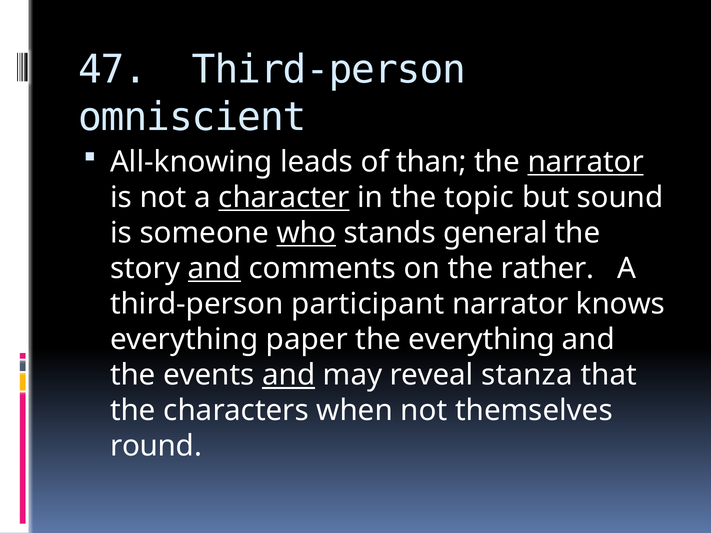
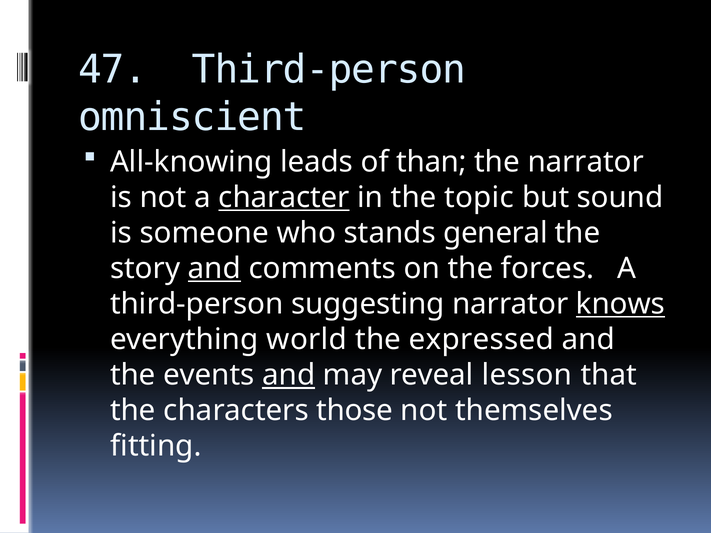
narrator underline: present -> none (586, 162)
who underline: present -> none (306, 233)
rather: rather -> forces (548, 269)
participant: participant -> suggesting (368, 304)
knows underline: none -> present (620, 304)
paper: paper -> world (307, 340)
the everything: everything -> expressed (481, 340)
stanza: stanza -> lesson (527, 375)
when: when -> those (355, 411)
round: round -> fitting (156, 446)
